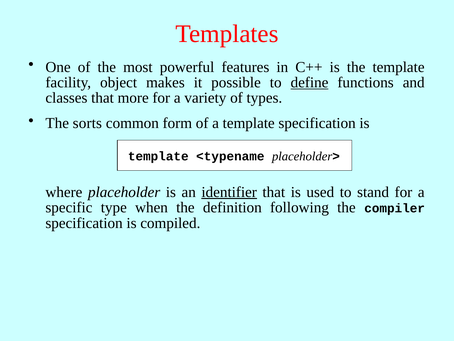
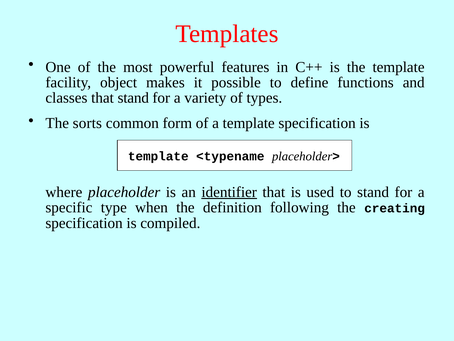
define underline: present -> none (310, 82)
that more: more -> stand (133, 98)
compiler: compiler -> creating (395, 208)
